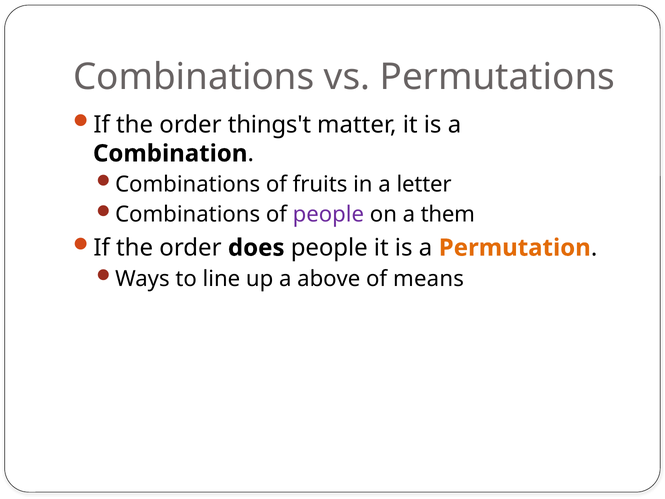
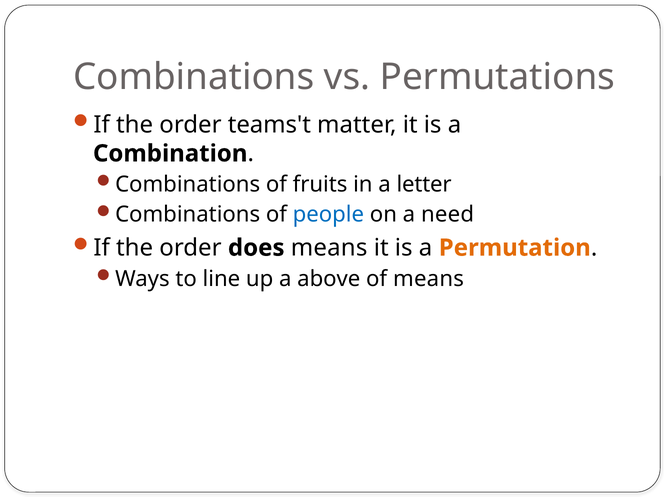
things't: things't -> teams't (269, 125)
people colour: purple -> blue (328, 214)
them: them -> need (448, 214)
does people: people -> means (329, 248)
